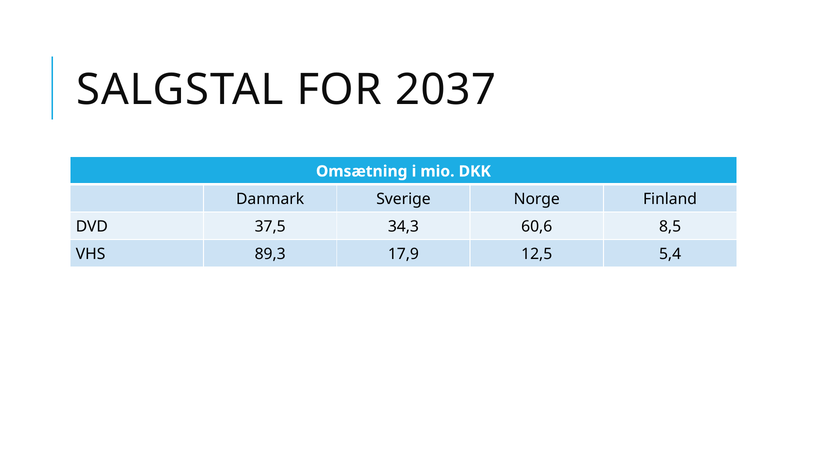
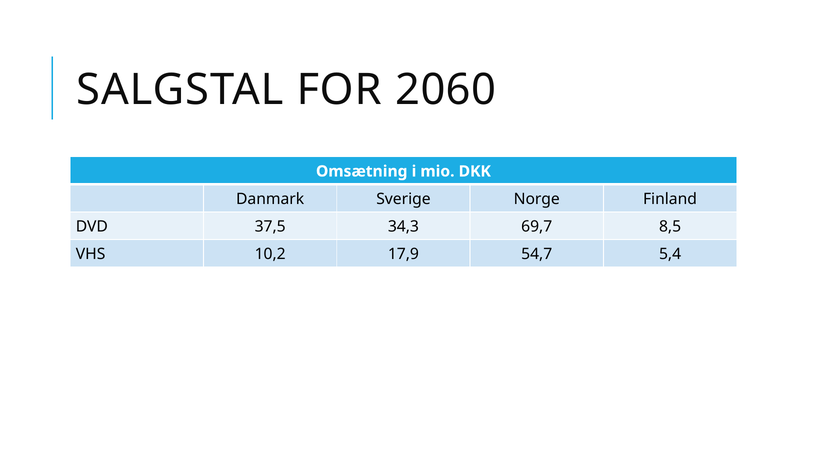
2037: 2037 -> 2060 (446, 90)
60,6: 60,6 -> 69,7 (537, 227)
89,3: 89,3 -> 10,2 (270, 254)
12,5: 12,5 -> 54,7 (537, 254)
